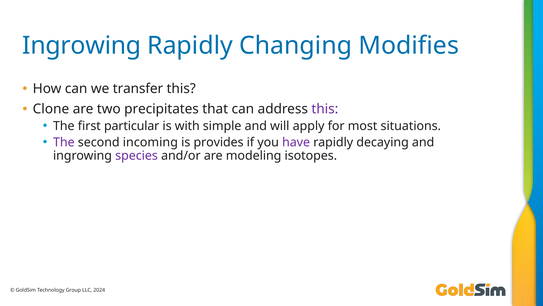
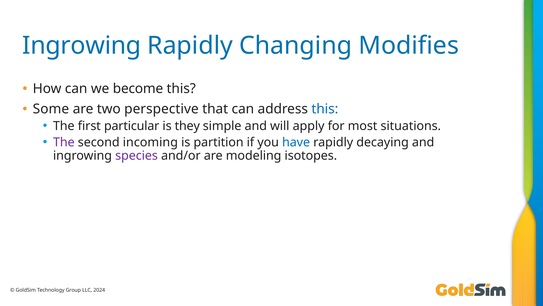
transfer: transfer -> become (138, 89)
Clone: Clone -> Some (51, 109)
precipitates: precipitates -> perspective (161, 109)
this colour: purple -> blue (325, 109)
with: with -> they (187, 126)
provides: provides -> partition (219, 142)
have colour: purple -> blue (296, 142)
